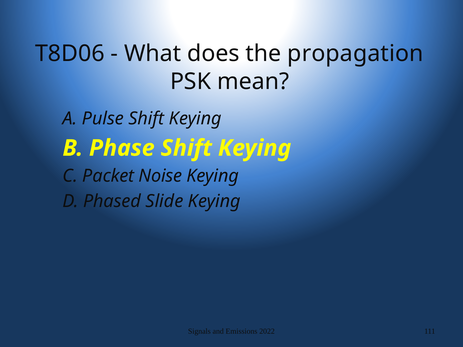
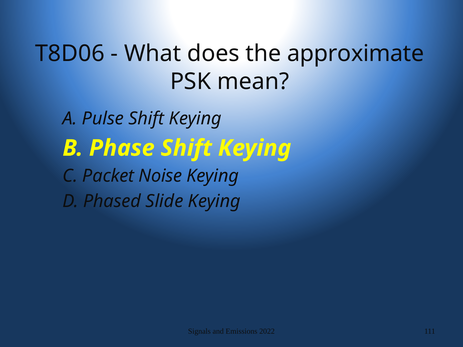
propagation: propagation -> approximate (356, 54)
